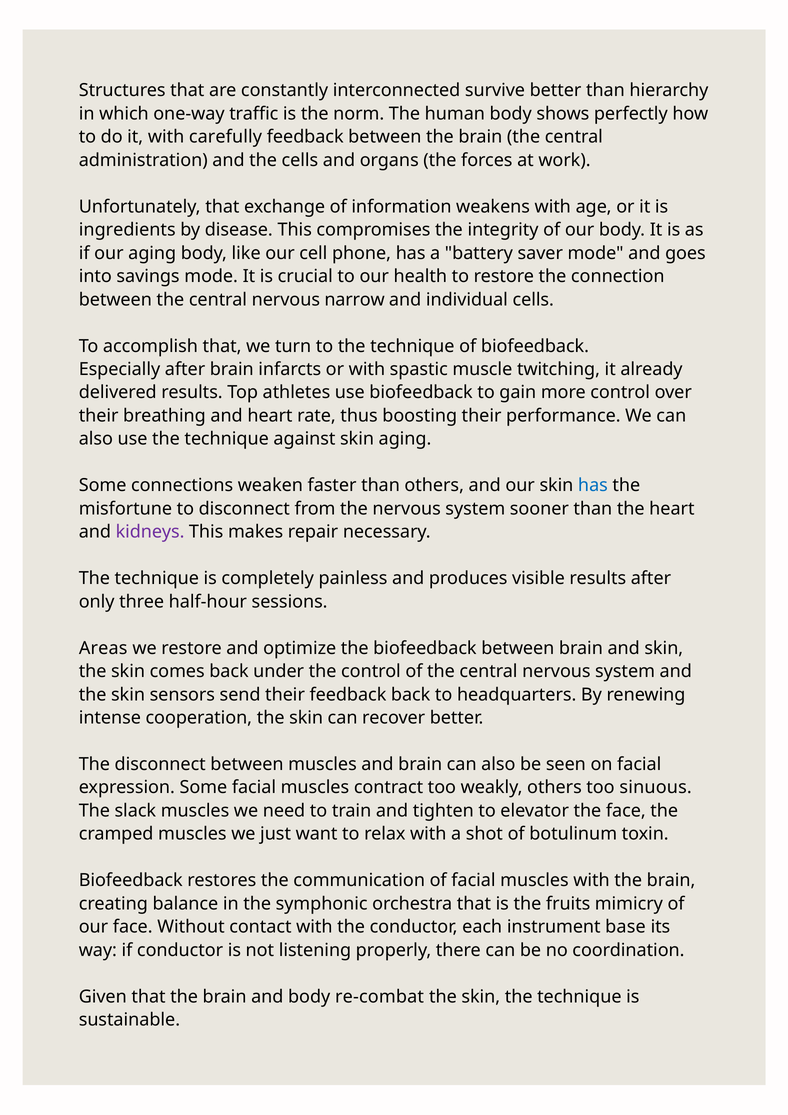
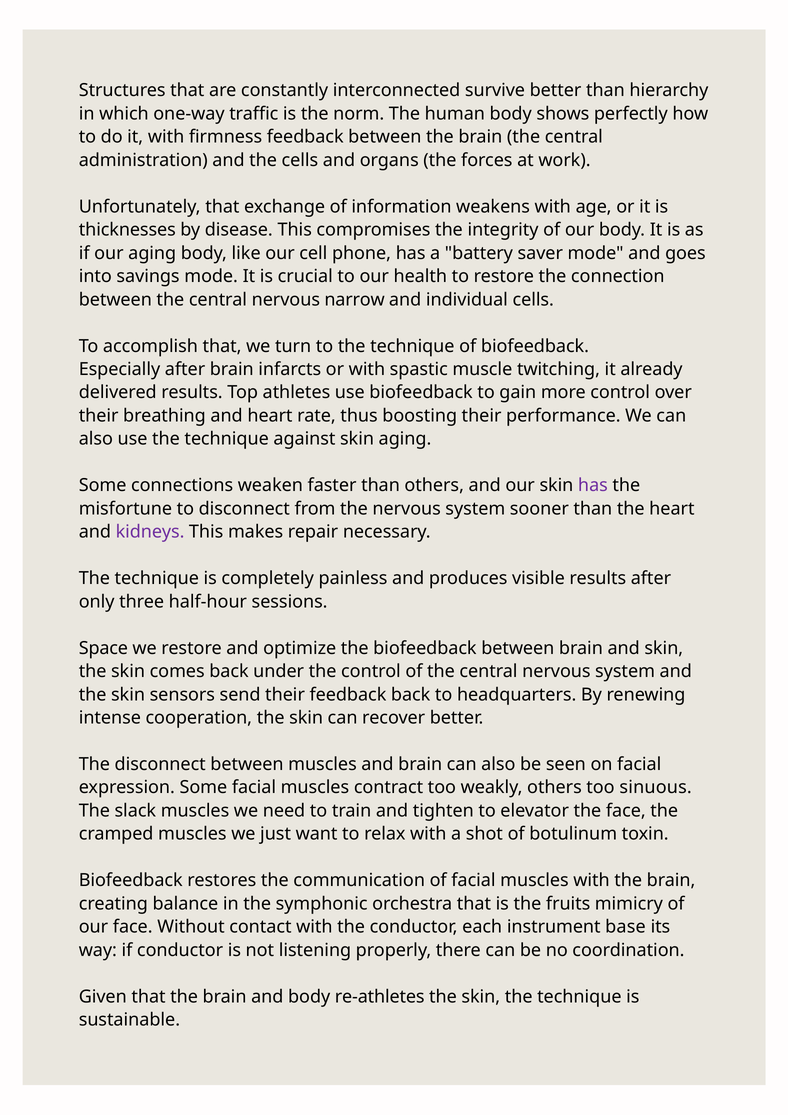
carefully: carefully -> firmness (226, 137)
ingredients: ingredients -> thicknesses (127, 230)
has colour: blue -> purple (593, 486)
Areas: Areas -> Space (103, 648)
re-combat: re-combat -> re-athletes (380, 997)
